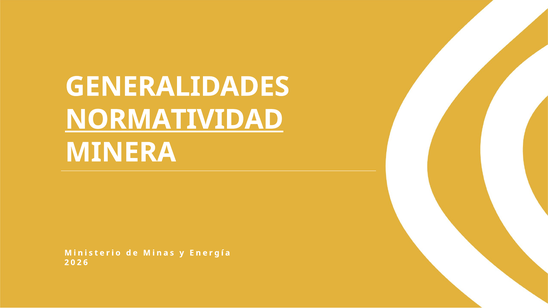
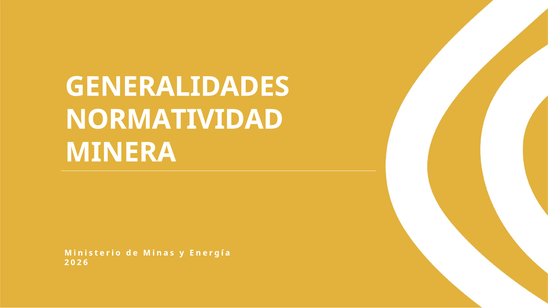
NORMATIVIDAD underline: present -> none (174, 120)
